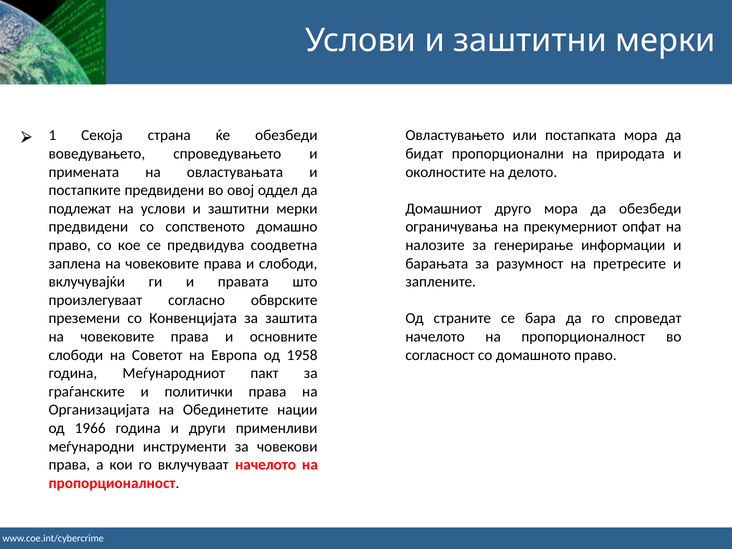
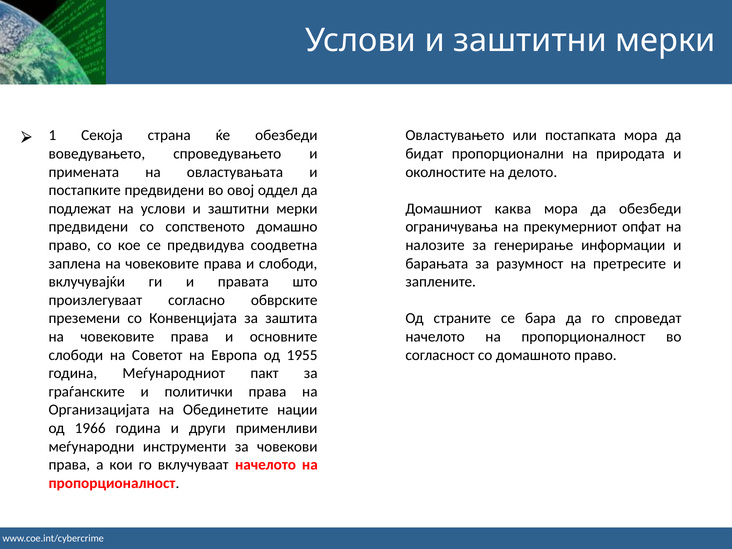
друго: друго -> каква (513, 209)
1958: 1958 -> 1955 (302, 355)
